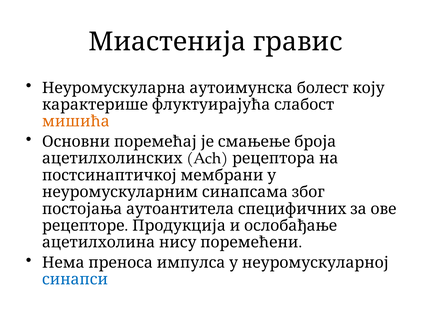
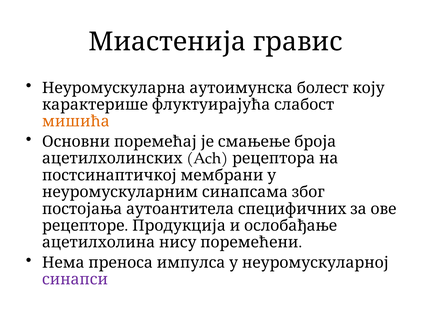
синапси colour: blue -> purple (75, 280)
